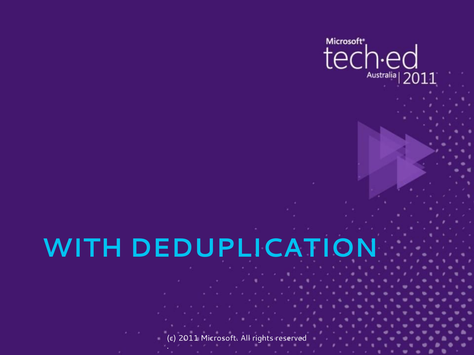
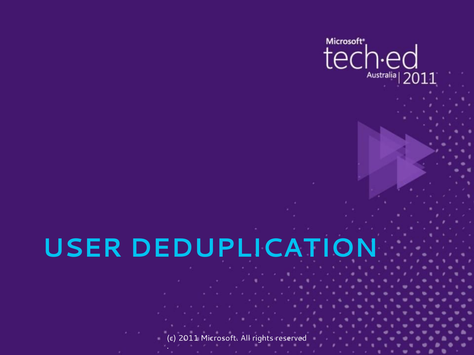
WITH: WITH -> USER (82, 248)
